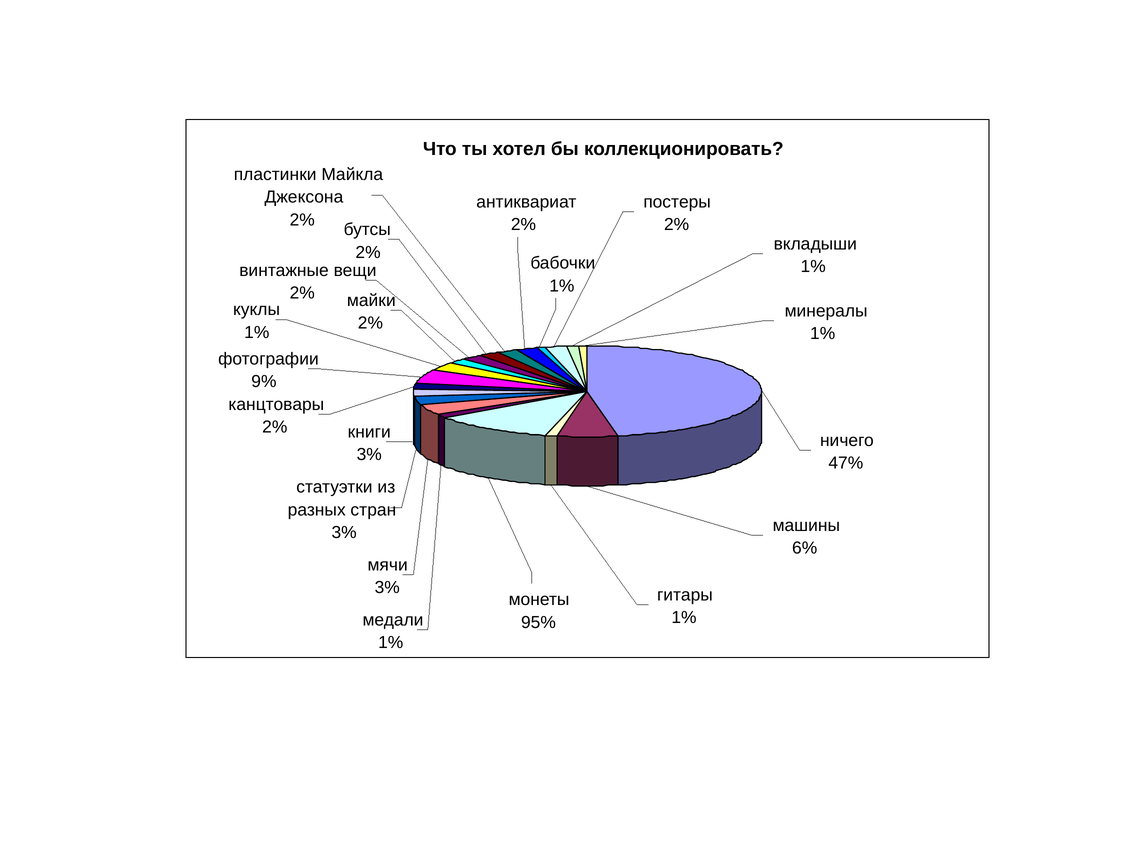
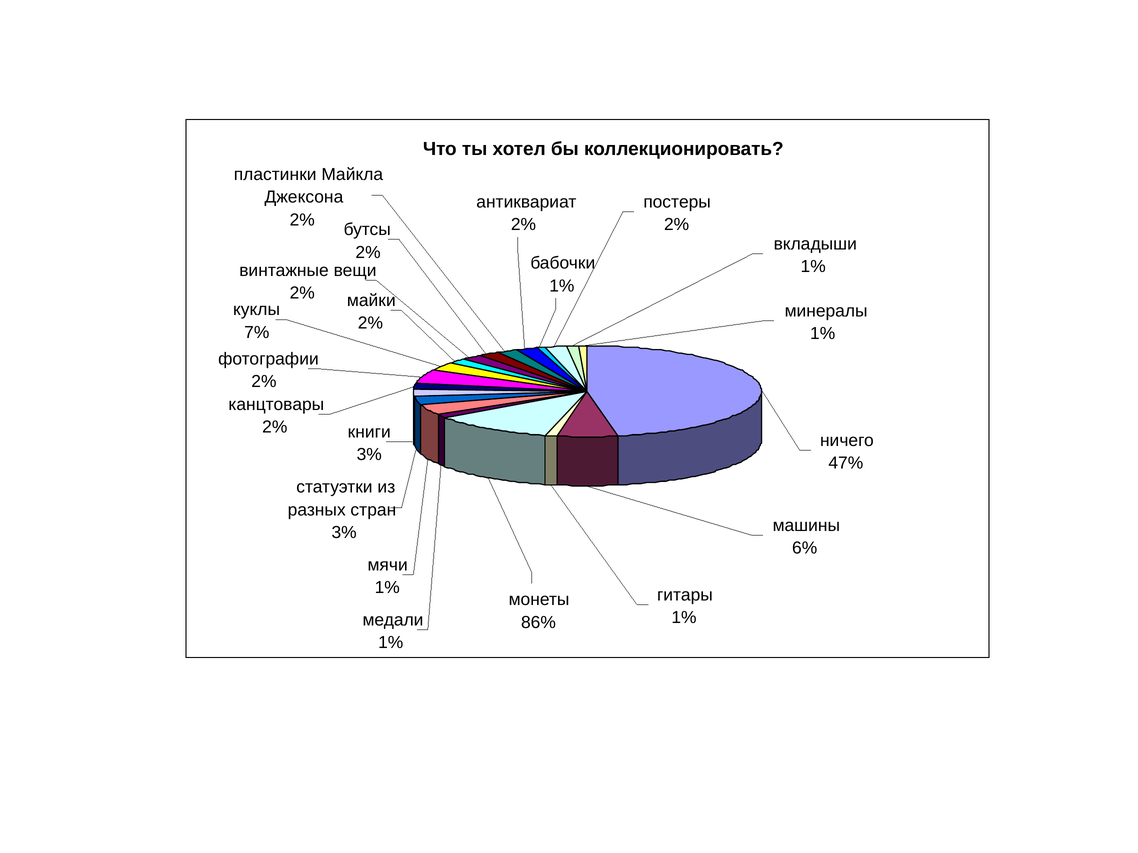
1%: 1% -> 7% (257, 333)
9%: 9% -> 2% (264, 382)
3%: 3% -> 1% (387, 588)
95%: 95% -> 86% (538, 623)
